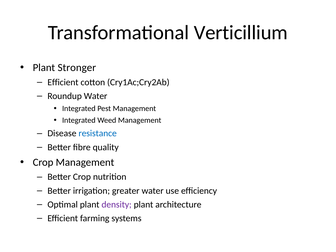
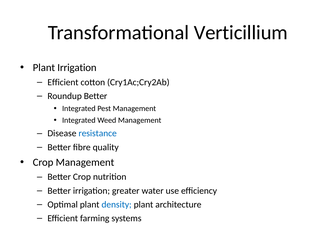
Plant Stronger: Stronger -> Irrigation (77, 68)
Roundup Water: Water -> Better (96, 96)
density colour: purple -> blue (117, 205)
